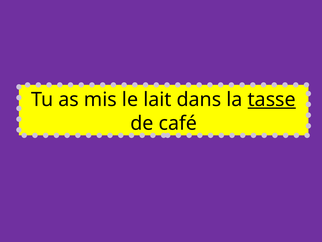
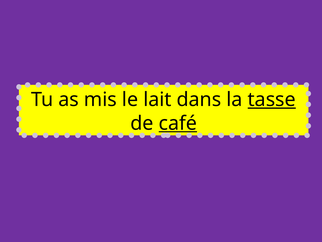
café underline: none -> present (178, 123)
